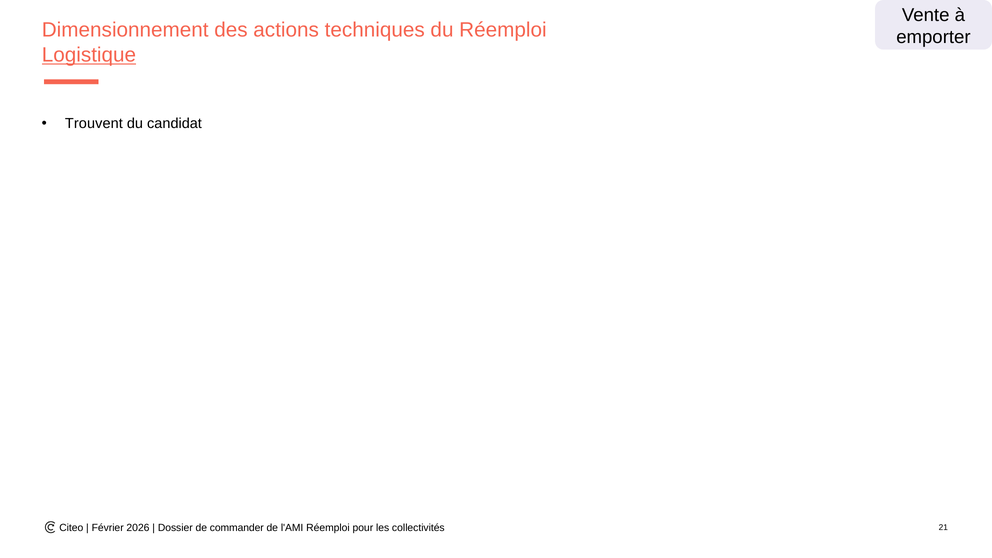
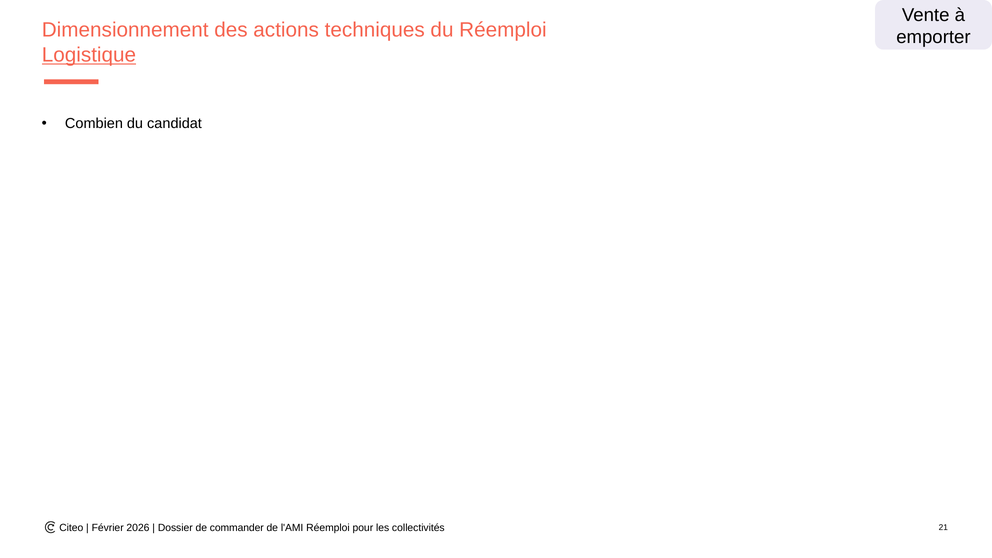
Trouvent: Trouvent -> Combien (94, 124)
